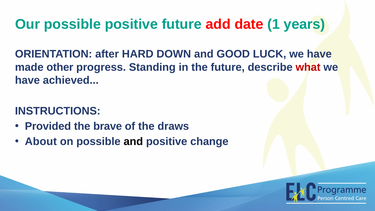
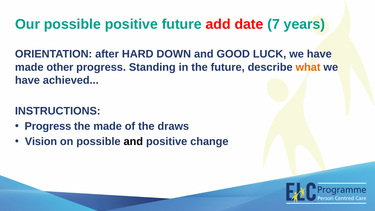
1: 1 -> 7 (274, 24)
what colour: red -> orange (308, 67)
Provided: Provided -> Progress (48, 126)
the brave: brave -> made (108, 126)
About: About -> Vision (41, 142)
